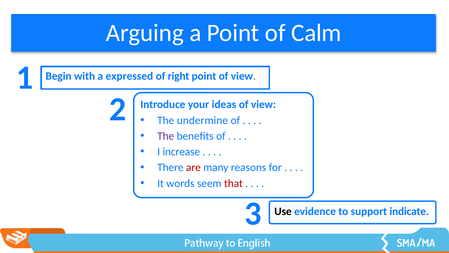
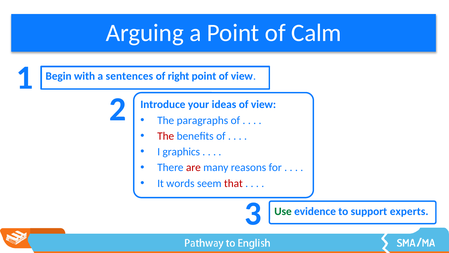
expressed: expressed -> sentences (129, 76)
undermine: undermine -> paragraphs (202, 120)
The colour: purple -> red (166, 136)
increase: increase -> graphics (181, 152)
Use colour: black -> green (283, 211)
indicate: indicate -> experts (409, 211)
